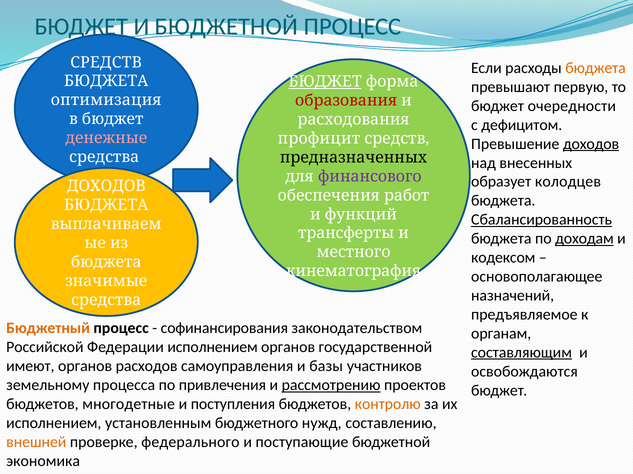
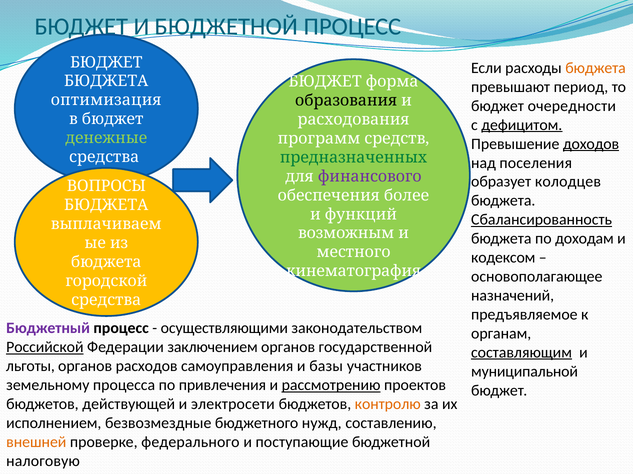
СРЕДСТВ: СРЕДСТВ -> БЮДЖЕТ (106, 62)
БЮДЖЕТ underline: present -> none (325, 82)
первую: первую -> период (581, 87)
образования colour: red -> black (346, 101)
дефицитом underline: none -> present (522, 125)
денежные colour: pink -> light green (106, 138)
профицит: профицит -> программ (319, 139)
предназначенных colour: black -> green (353, 158)
внесенных: внесенных -> поселения (536, 163)
ДОХОДОВ: ДОХОДОВ -> ВОПРОСЫ (106, 186)
работ: работ -> более (407, 196)
трансферты: трансферты -> возможным (346, 234)
доходам underline: present -> none (584, 239)
значимые: значимые -> городской (106, 281)
Бюджетный colour: orange -> purple (48, 329)
софинансирования: софинансирования -> осуществляющими (224, 329)
Российской underline: none -> present (45, 348)
Федерации исполнением: исполнением -> заключением (213, 348)
имеют: имеют -> льготы (30, 367)
освобождаются: освобождаются -> муниципальной (525, 372)
многодетные: многодетные -> действующей (129, 405)
поступления: поступления -> электросети (233, 405)
установленным: установленным -> безвозмездные (158, 424)
экономика: экономика -> налоговую (43, 462)
